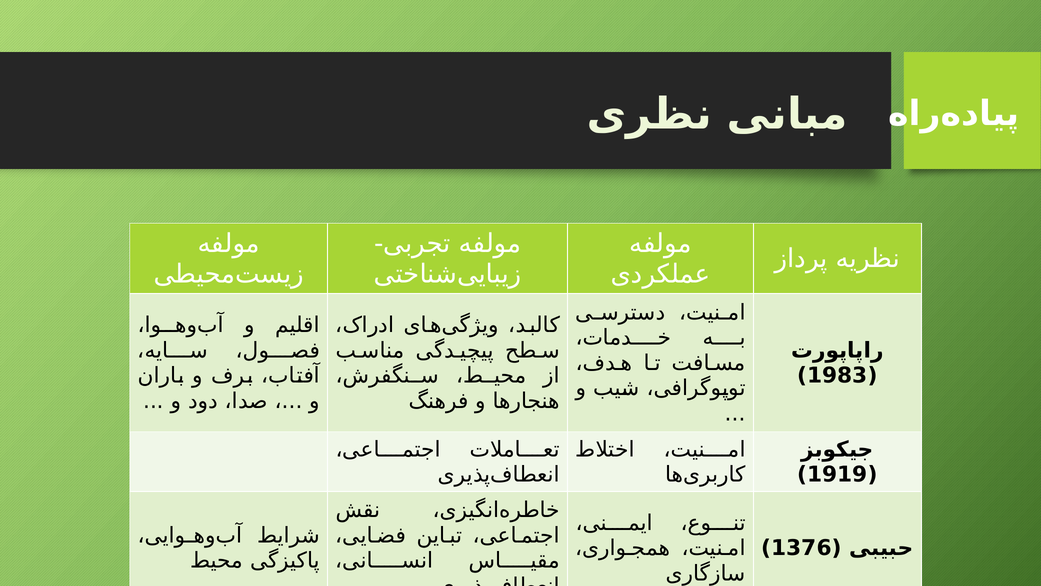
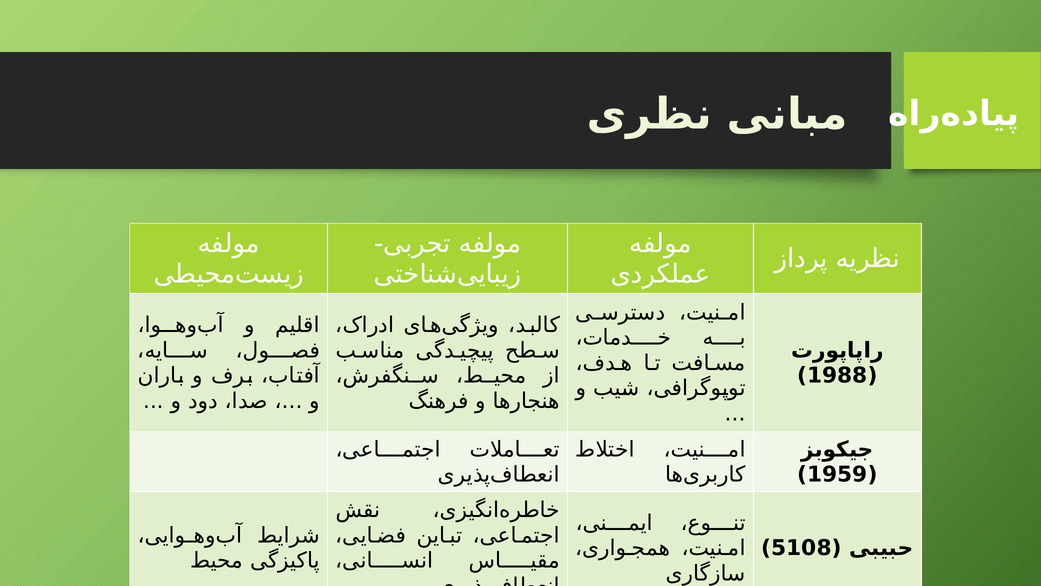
1983: 1983 -> 1988 (837, 375)
1919: 1919 -> 1959 (837, 474)
1376: 1376 -> 5108 (801, 548)
